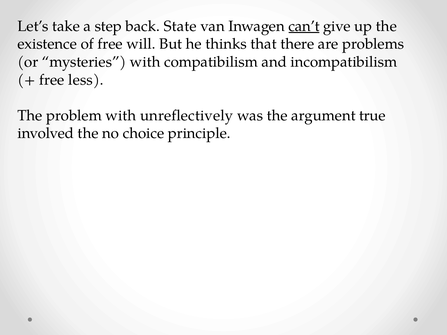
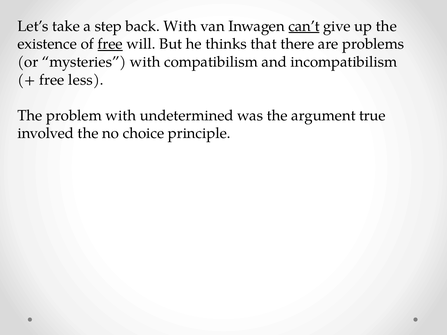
back State: State -> With (180, 26)
free underline: none -> present (110, 44)
unreflectively: unreflectively -> undetermined (187, 116)
